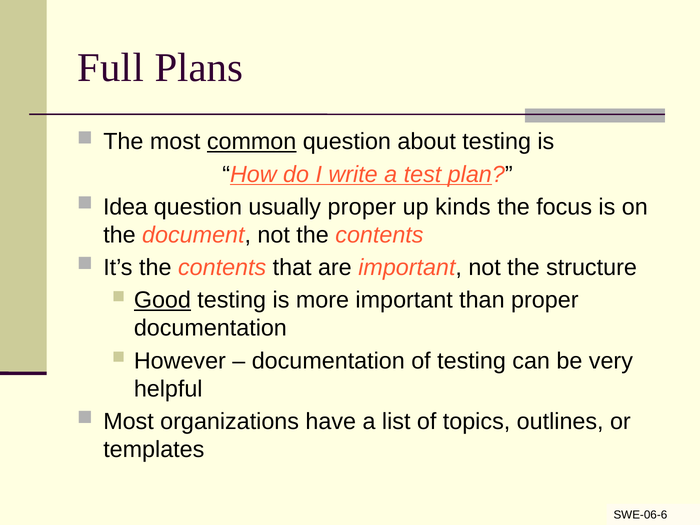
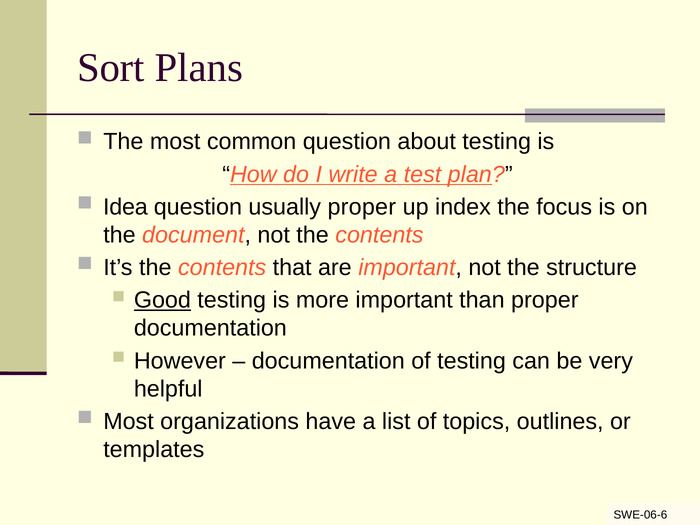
Full: Full -> Sort (111, 68)
common underline: present -> none (252, 142)
kinds: kinds -> index (463, 207)
